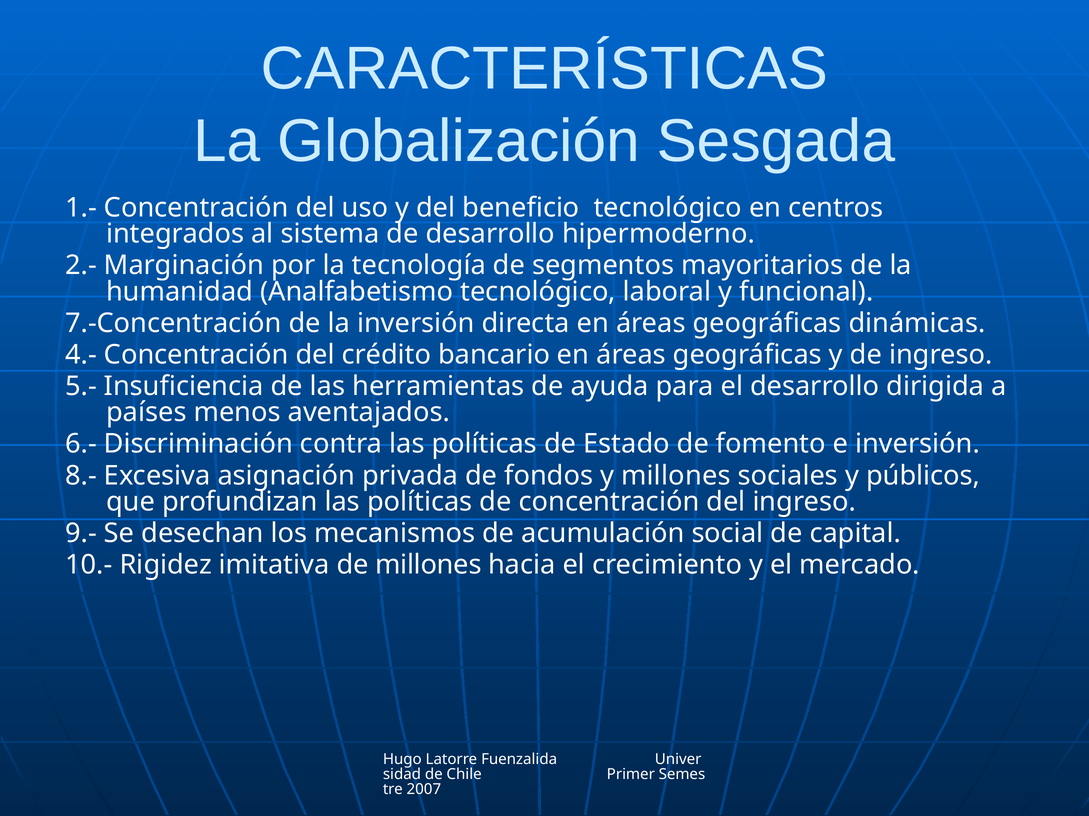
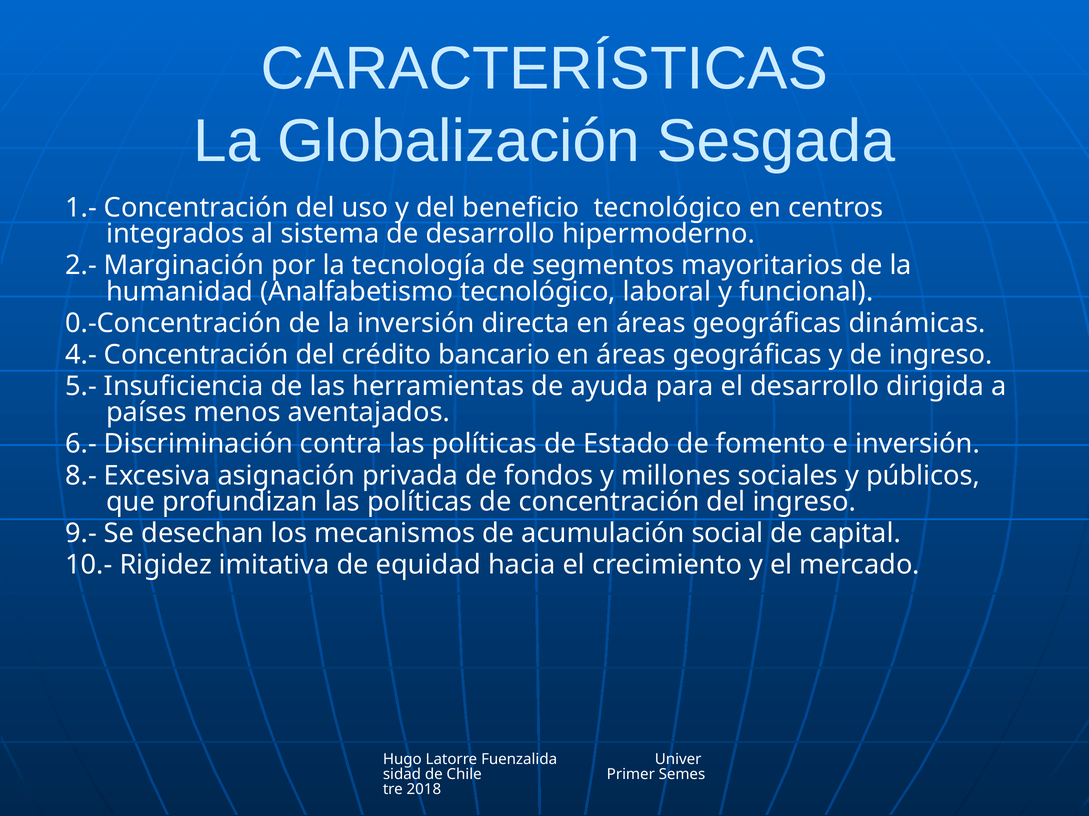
7.-Concentración: 7.-Concentración -> 0.-Concentración (173, 323)
de millones: millones -> equidad (428, 565)
2007: 2007 -> 2018 (424, 790)
